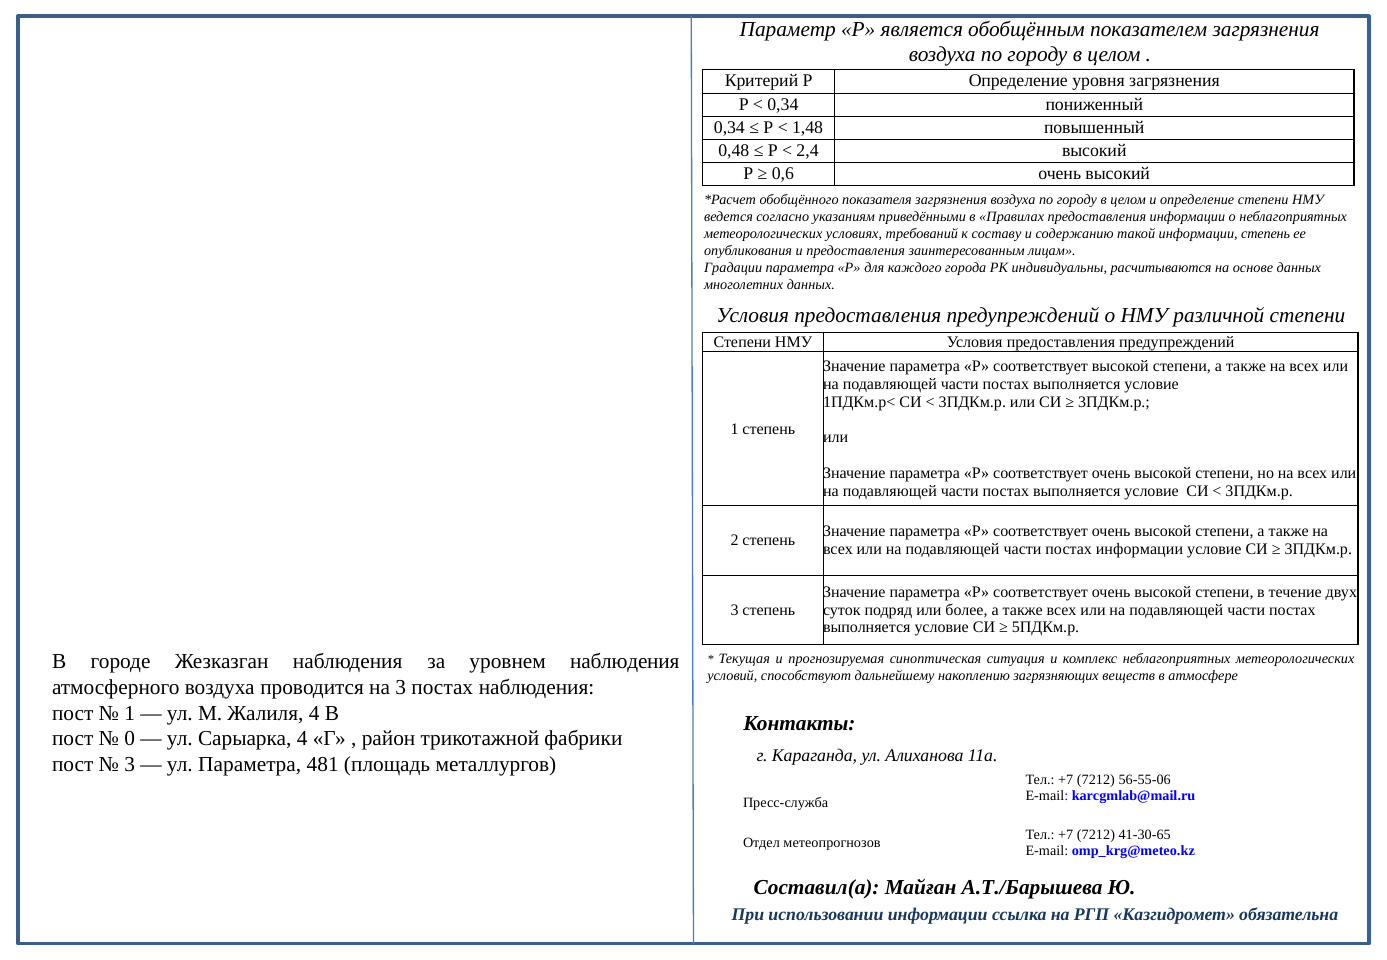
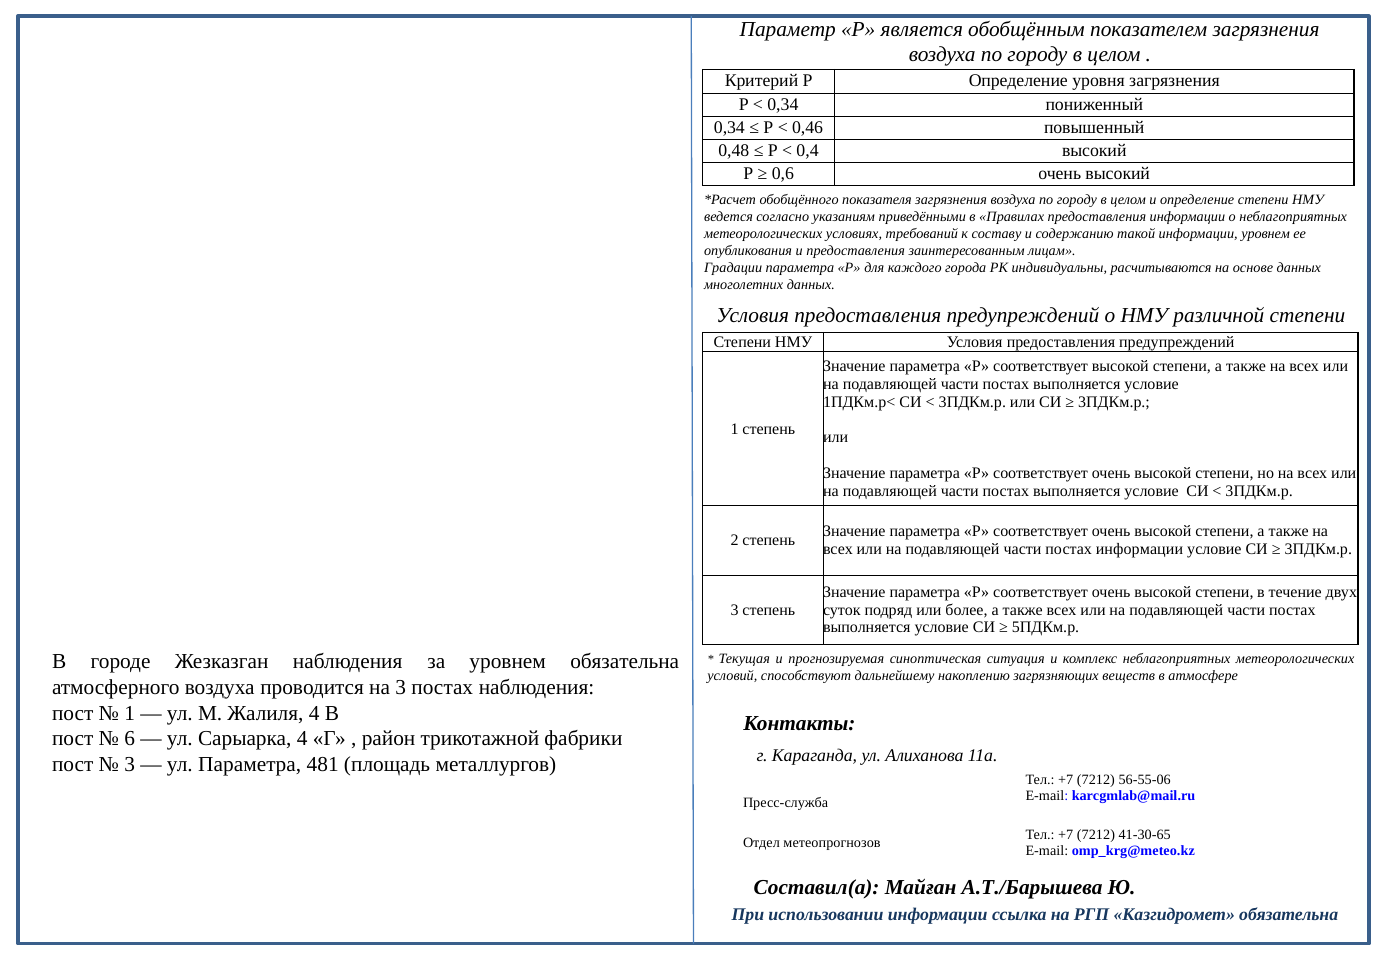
1,48: 1,48 -> 0,46 (808, 128)
2,4: 2,4 -> 0,4 (808, 151)
информации степень: степень -> уровнем (1266, 234)
уровнем наблюдения: наблюдения -> обязательна (625, 662)
0: 0 -> 6 (130, 739)
